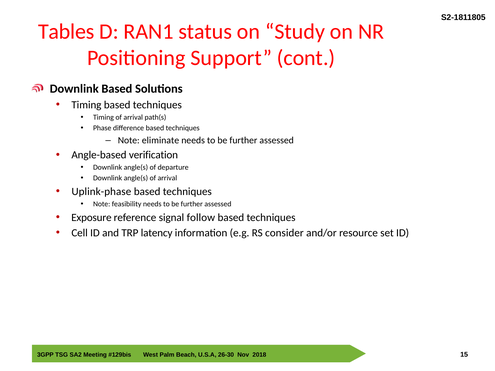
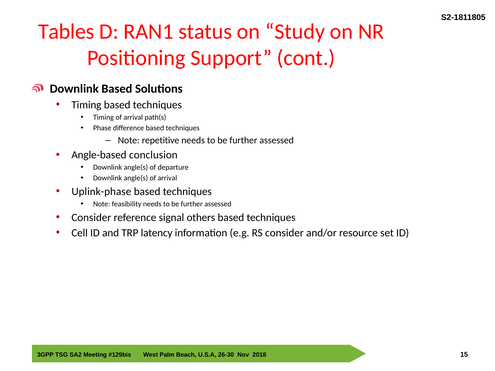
eliminate: eliminate -> repetitive (161, 140)
verification: verification -> conclusion (153, 155)
Exposure: Exposure -> Consider (91, 218)
follow: follow -> others (201, 218)
